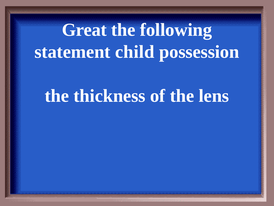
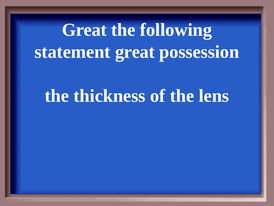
statement child: child -> great (135, 52)
